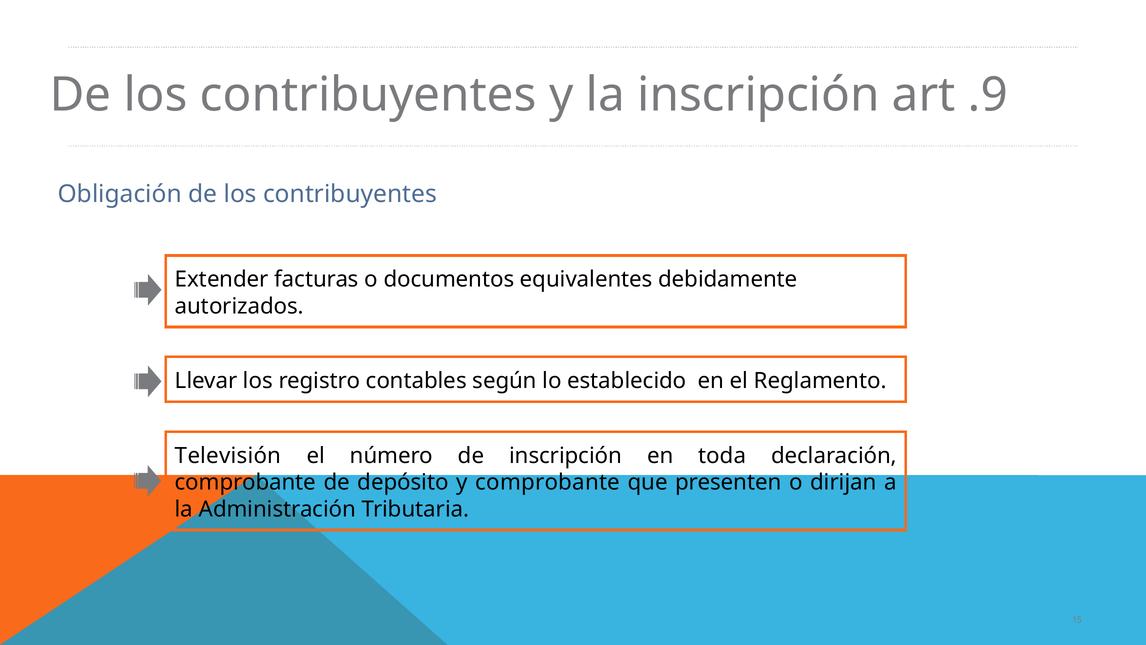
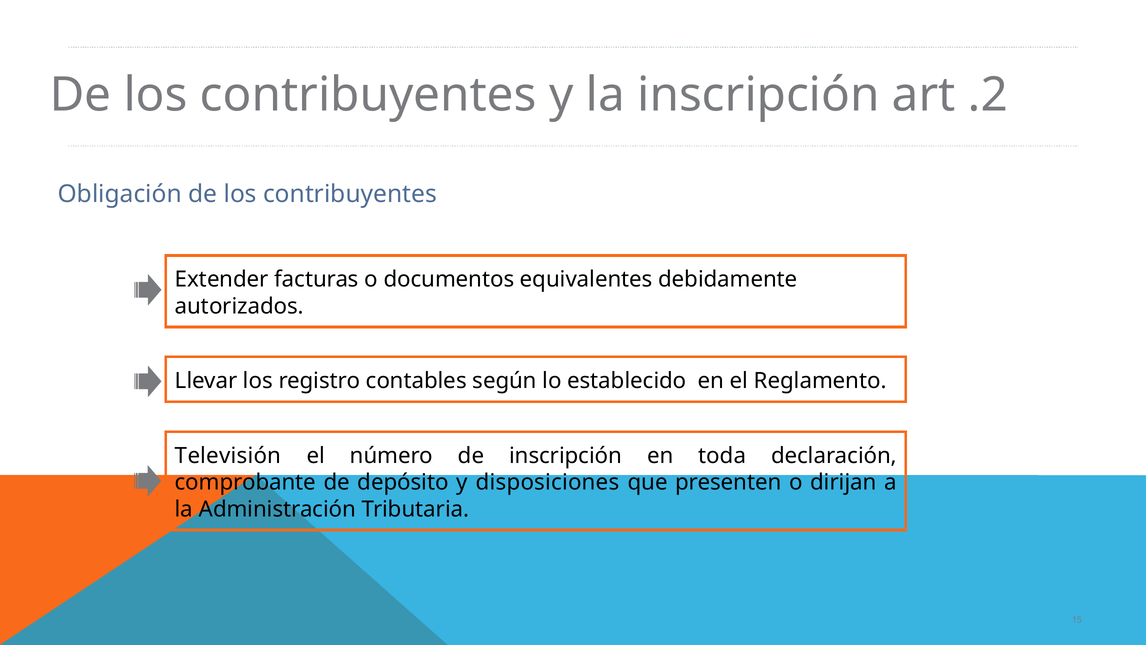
.9: .9 -> .2 (988, 95)
y comprobante: comprobante -> disposiciones (548, 482)
